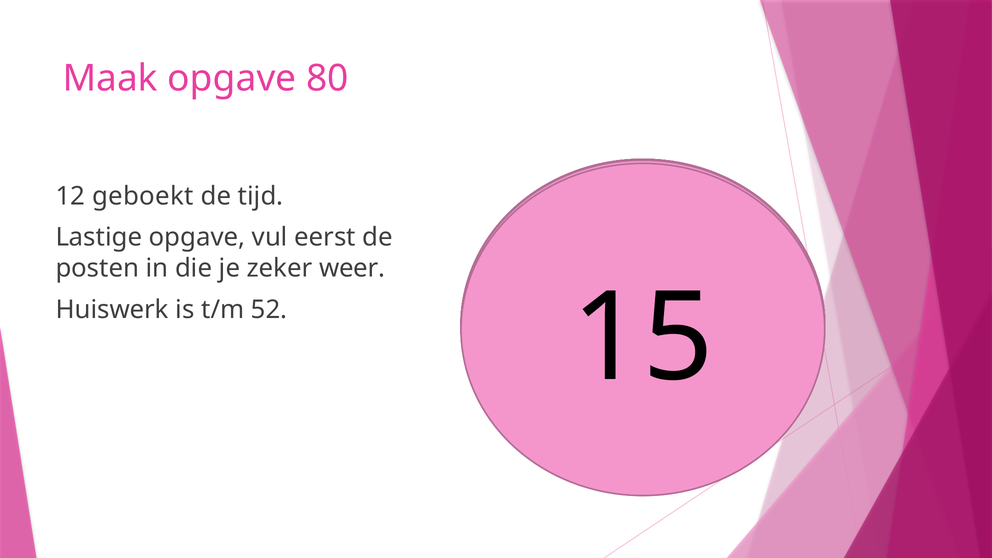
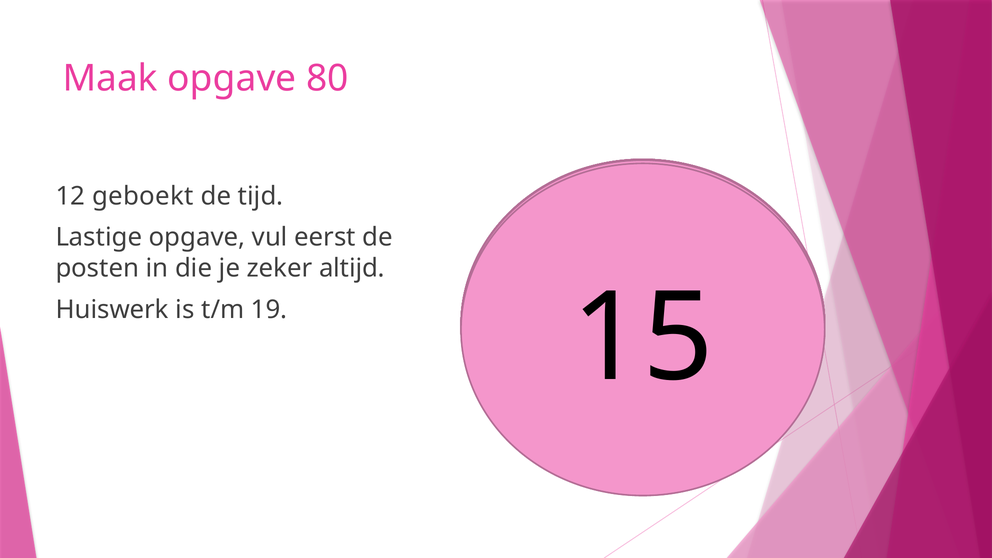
weer: weer -> altijd (352, 268)
52: 52 -> 19 (269, 310)
